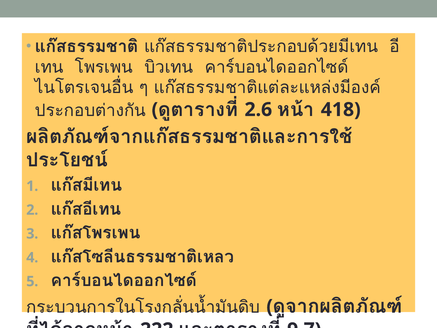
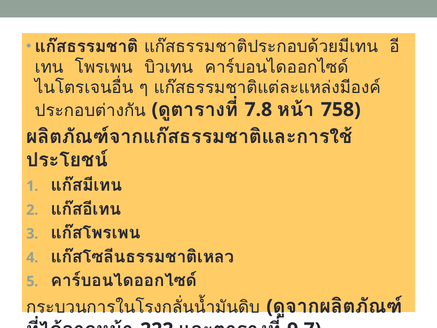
2.6: 2.6 -> 7.8 (258, 110)
418: 418 -> 758 (341, 110)
